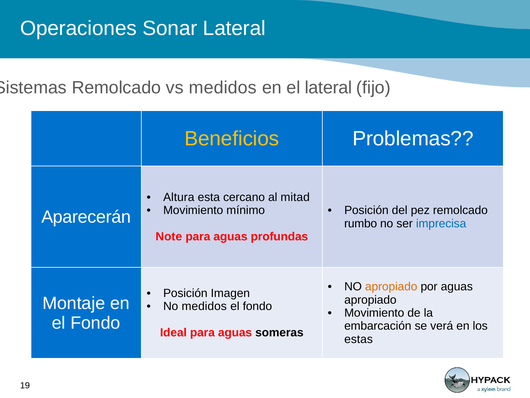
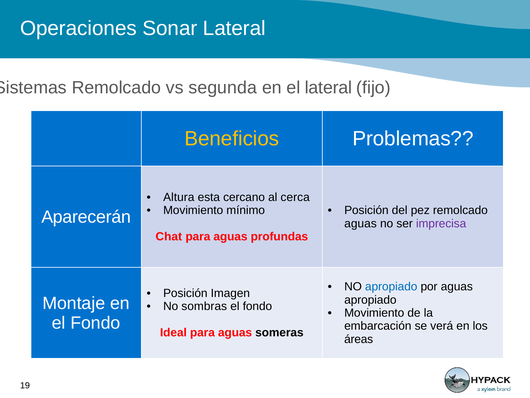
vs medidos: medidos -> segunda (223, 88)
mitad: mitad -> cerca (295, 197)
rumbo: rumbo -> aguas (361, 223)
imprecisa colour: blue -> purple (441, 223)
Note: Note -> Chat (169, 236)
apropiado colour: orange -> blue (391, 286)
No medidos: medidos -> sombras (204, 306)
estas: estas -> áreas (359, 339)
